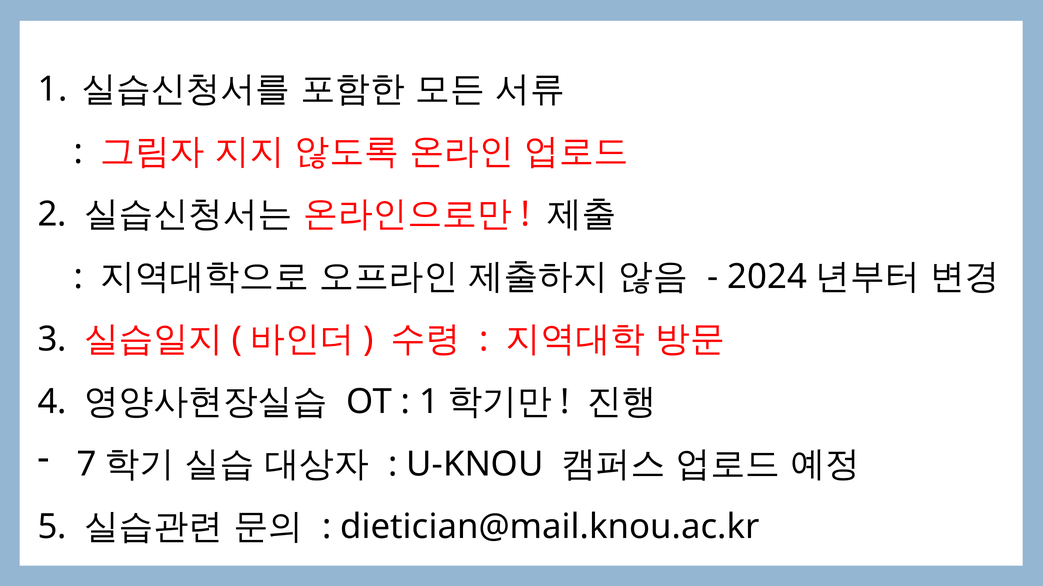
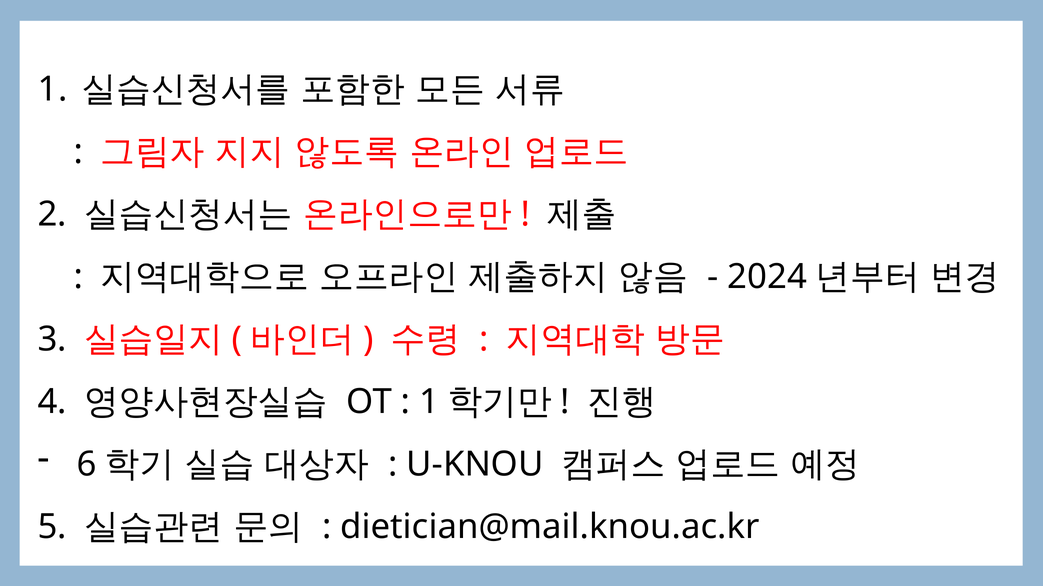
7: 7 -> 6 (87, 465)
